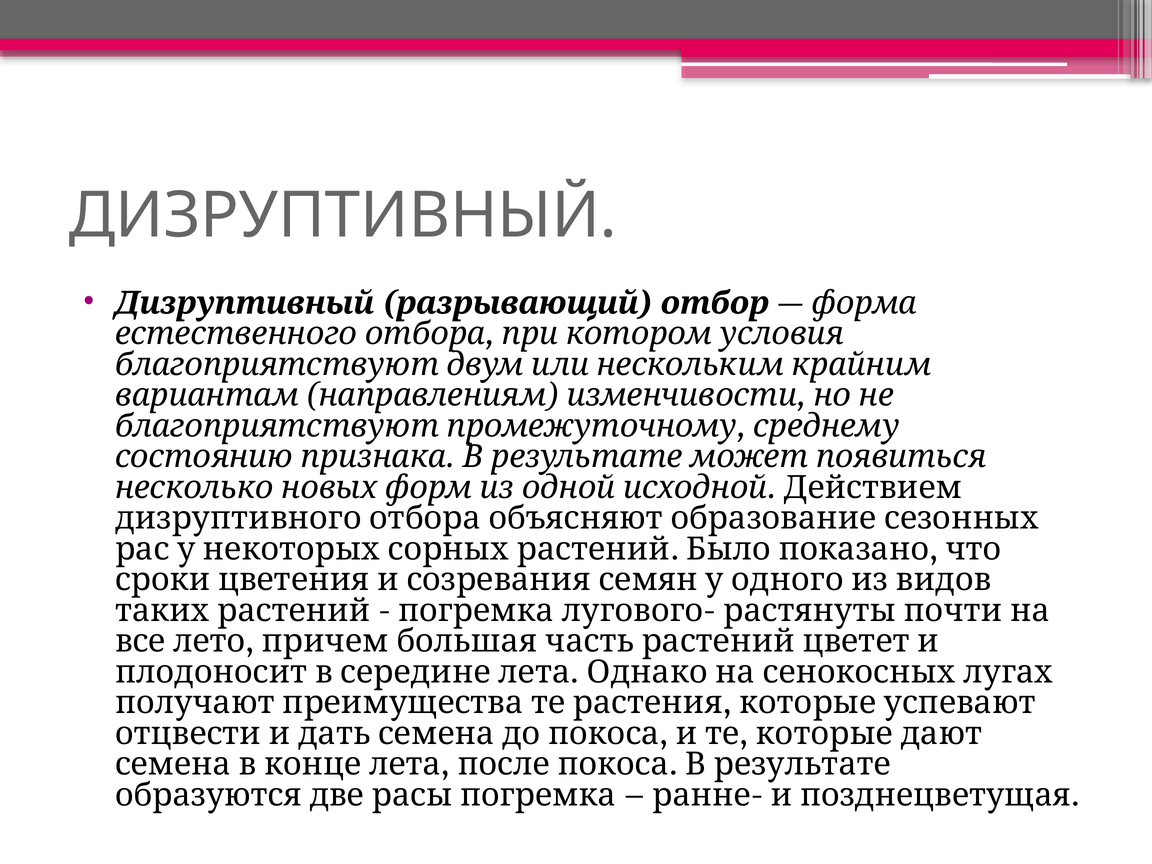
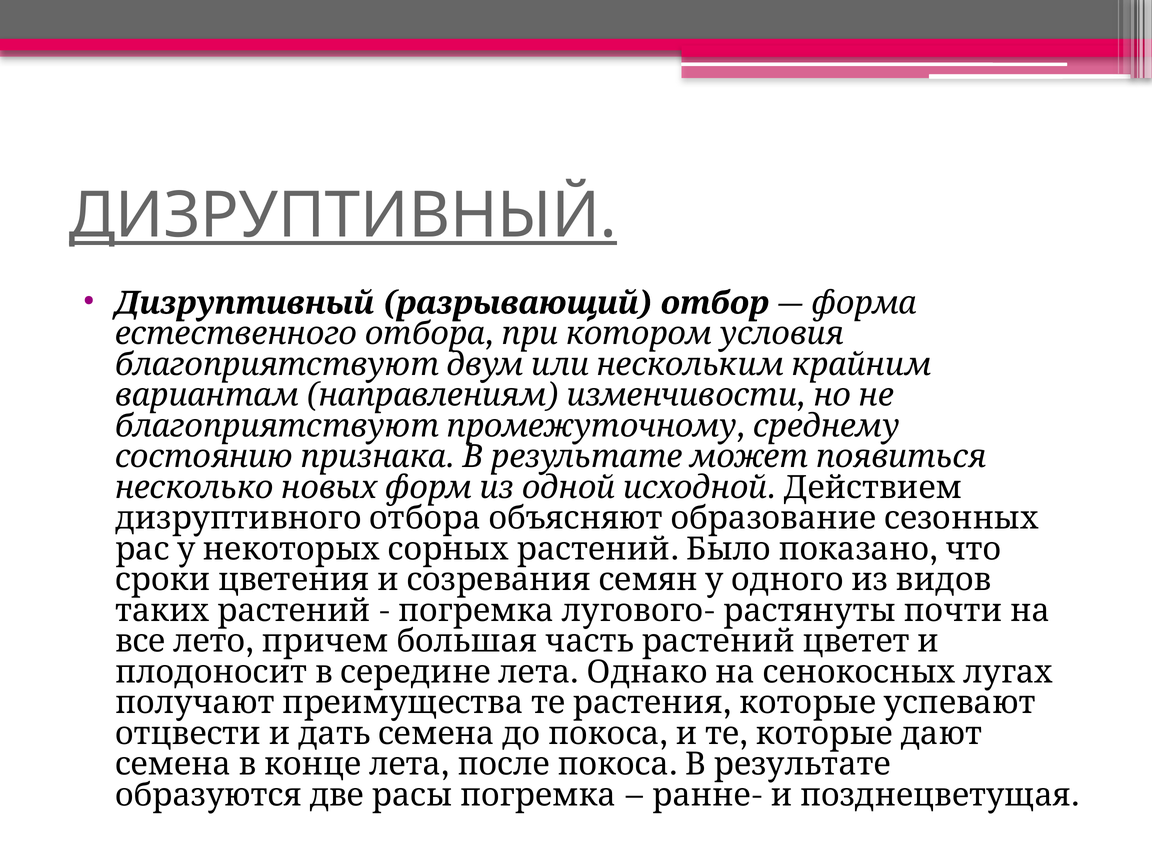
ДИЗРУПТИВНЫЙ underline: none -> present (343, 216)
